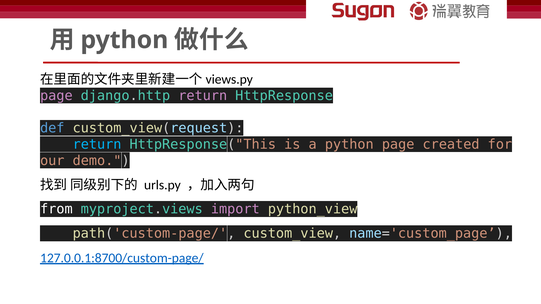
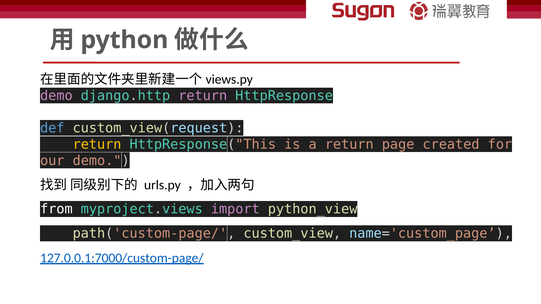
page: page -> demo (56, 96)
return colour: light blue -> yellow (97, 144)
a python: python -> return (349, 144)
127.0.0.1:8700/custom-page/: 127.0.0.1:8700/custom-page/ -> 127.0.0.1:7000/custom-page/ (122, 258)
